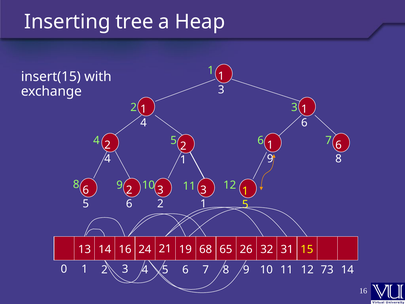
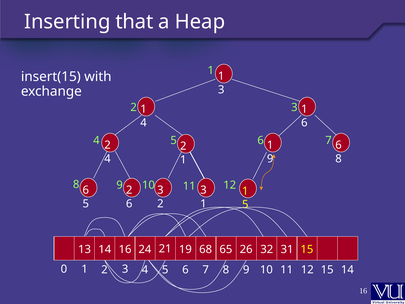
tree: tree -> that (134, 22)
12 73: 73 -> 15 (327, 269)
